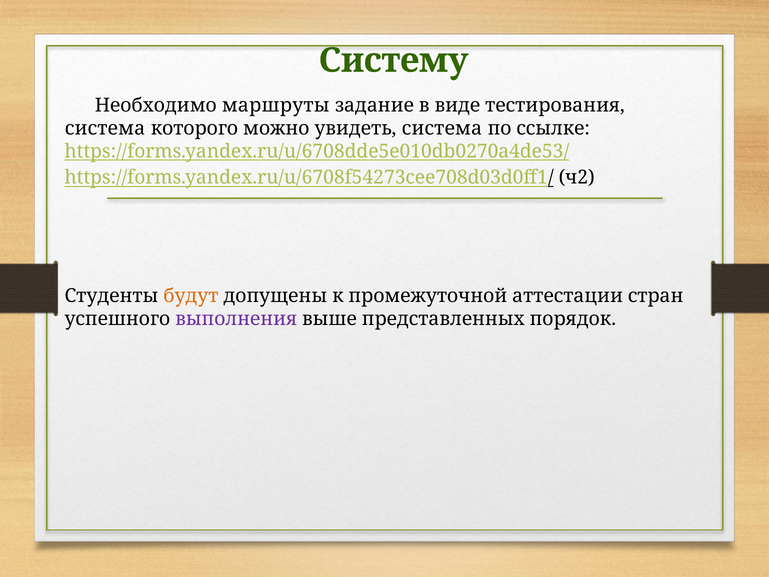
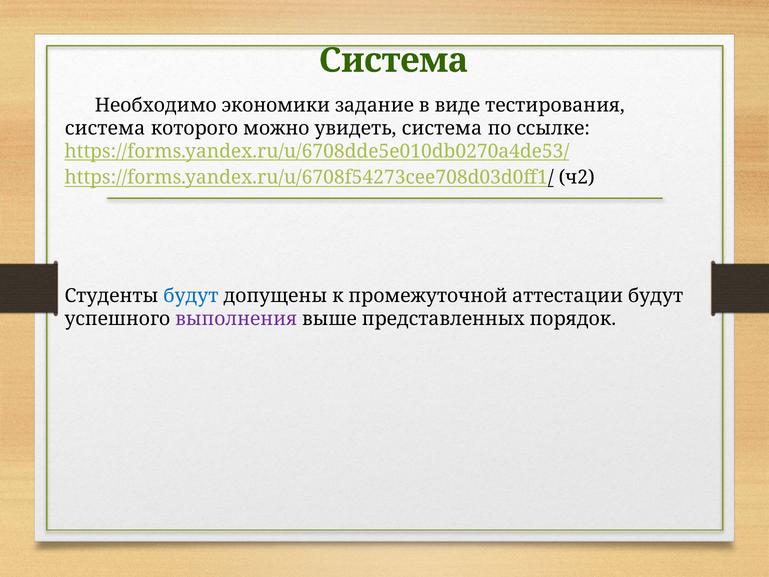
Систему: Систему -> Система (394, 60)
маршруты: маршруты -> экономики (276, 105)
будут colour: orange -> blue (191, 296)
аттестации стран: стран -> будут (656, 296)
